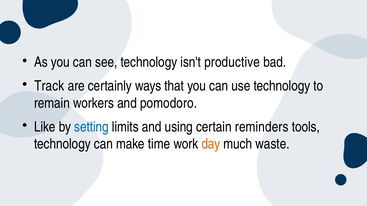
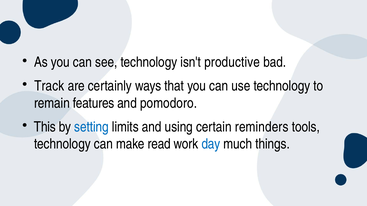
workers: workers -> features (94, 103)
Like: Like -> This (45, 127)
time: time -> read (159, 144)
day colour: orange -> blue (211, 144)
waste: waste -> things (273, 144)
